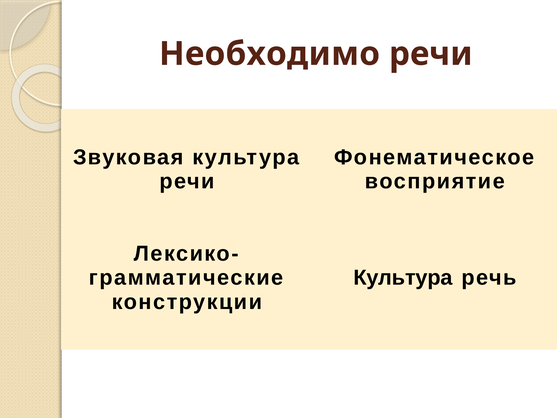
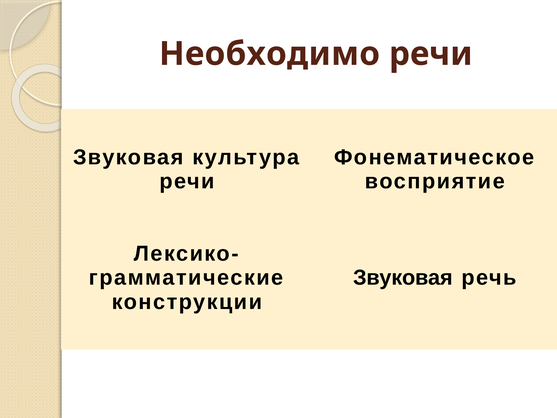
Культура: Культура -> Звуковая (403, 278)
